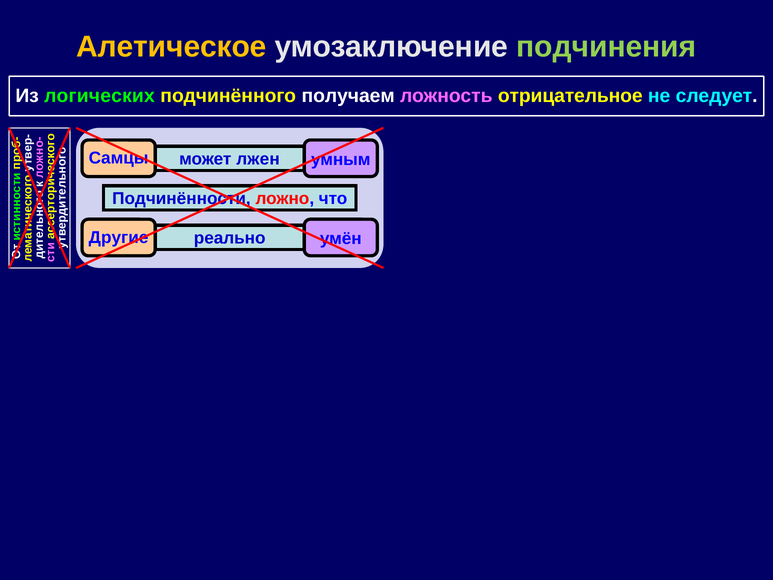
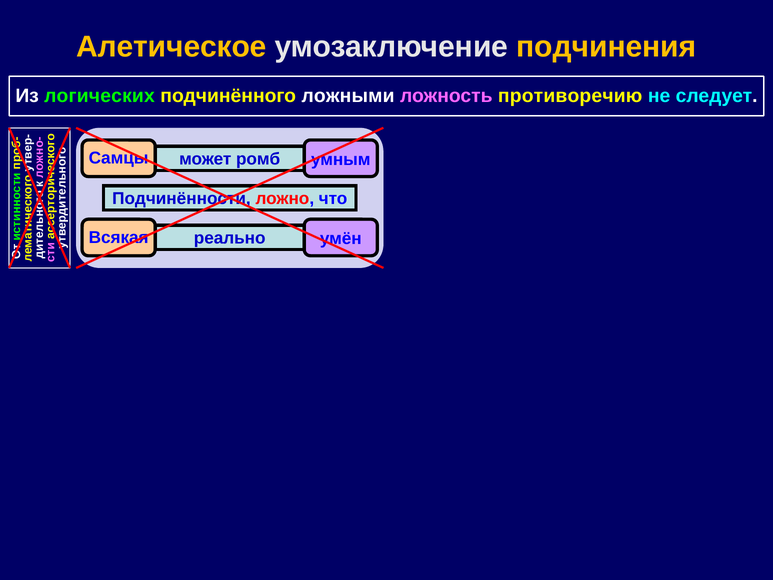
подчинения colour: light green -> yellow (606, 47)
получаем: получаем -> ложными (348, 96)
отрицательное: отрицательное -> противоречию (570, 96)
лжен: лжен -> ромб (258, 159)
Другие: Другие -> Всякая (119, 237)
